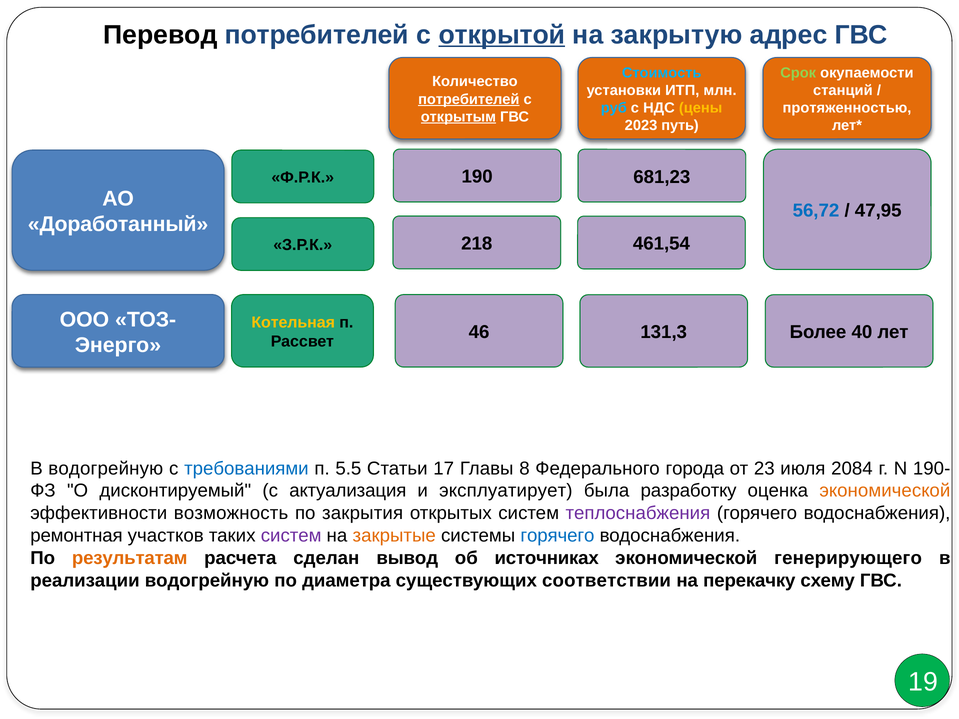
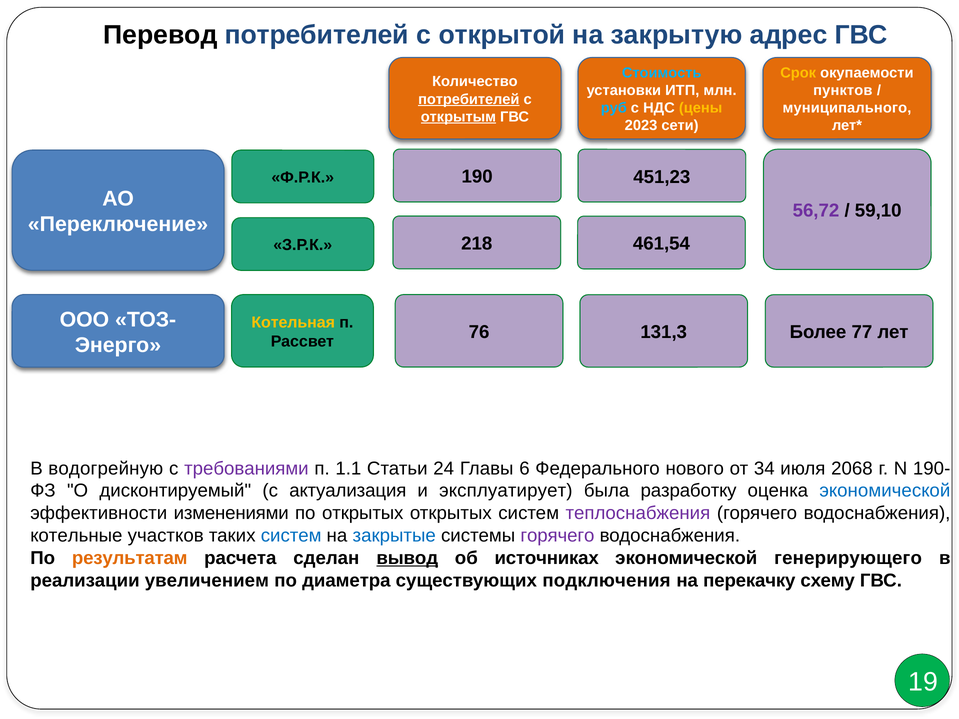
открытой underline: present -> none (502, 35)
Срок colour: light green -> yellow (798, 73)
станций: станций -> пунктов (843, 90)
протяженностью: протяженностью -> муниципального (847, 108)
путь: путь -> сети (680, 126)
681,23: 681,23 -> 451,23 (662, 177)
56,72 colour: blue -> purple (816, 211)
47,95: 47,95 -> 59,10 (878, 211)
Доработанный: Доработанный -> Переключение (118, 225)
40: 40 -> 77 (862, 332)
46: 46 -> 76 (479, 332)
требованиями colour: blue -> purple (246, 469)
5.5: 5.5 -> 1.1 (348, 469)
17: 17 -> 24 (444, 469)
8: 8 -> 6 (525, 469)
города: города -> нового (695, 469)
23: 23 -> 34 (764, 469)
2084: 2084 -> 2068 (852, 469)
экономической colour: orange -> blue (885, 491)
возможность: возможность -> изменениями (231, 513)
по закрытия: закрытия -> открытых (363, 513)
ремонтная: ремонтная -> котельные (76, 536)
систем colour: purple -> blue (291, 536)
закрытые colour: orange -> blue (394, 536)
горячего colour: blue -> purple (557, 536)
вывод underline: none -> present (407, 558)
реализации водогрейную: водогрейную -> увеличением (207, 581)
соответствии: соответствии -> подключения (607, 581)
